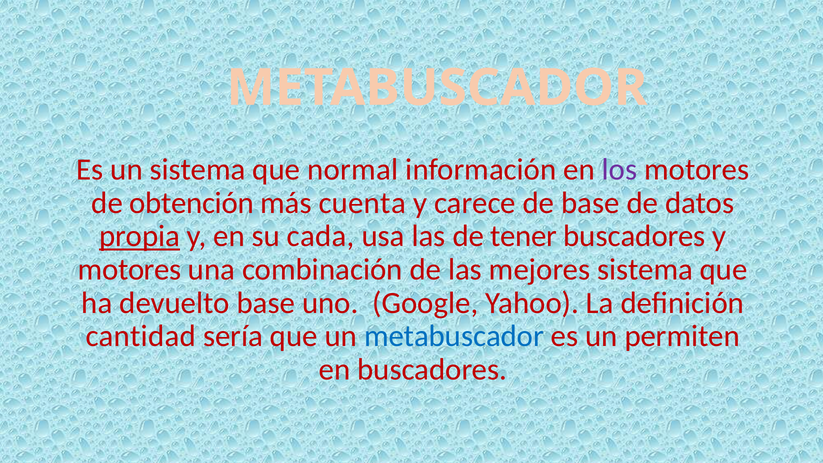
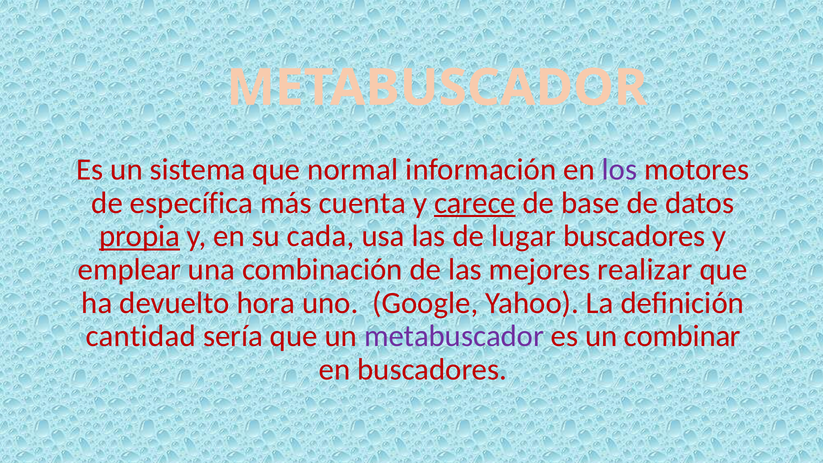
obtención: obtención -> específica (192, 203)
carece underline: none -> present (475, 203)
tener: tener -> lugar (524, 236)
motores: motores -> emplear (130, 269)
mejores sistema: sistema -> realizar (645, 269)
devuelto base: base -> hora (266, 303)
metabuscador colour: blue -> purple (454, 336)
permiten: permiten -> combinar (682, 336)
